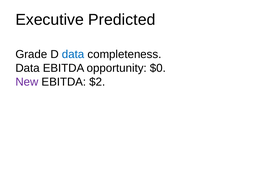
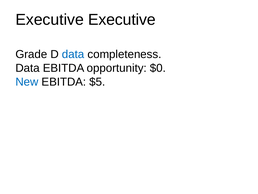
Executive Predicted: Predicted -> Executive (122, 20)
New colour: purple -> blue (27, 82)
$2: $2 -> $5 (97, 82)
